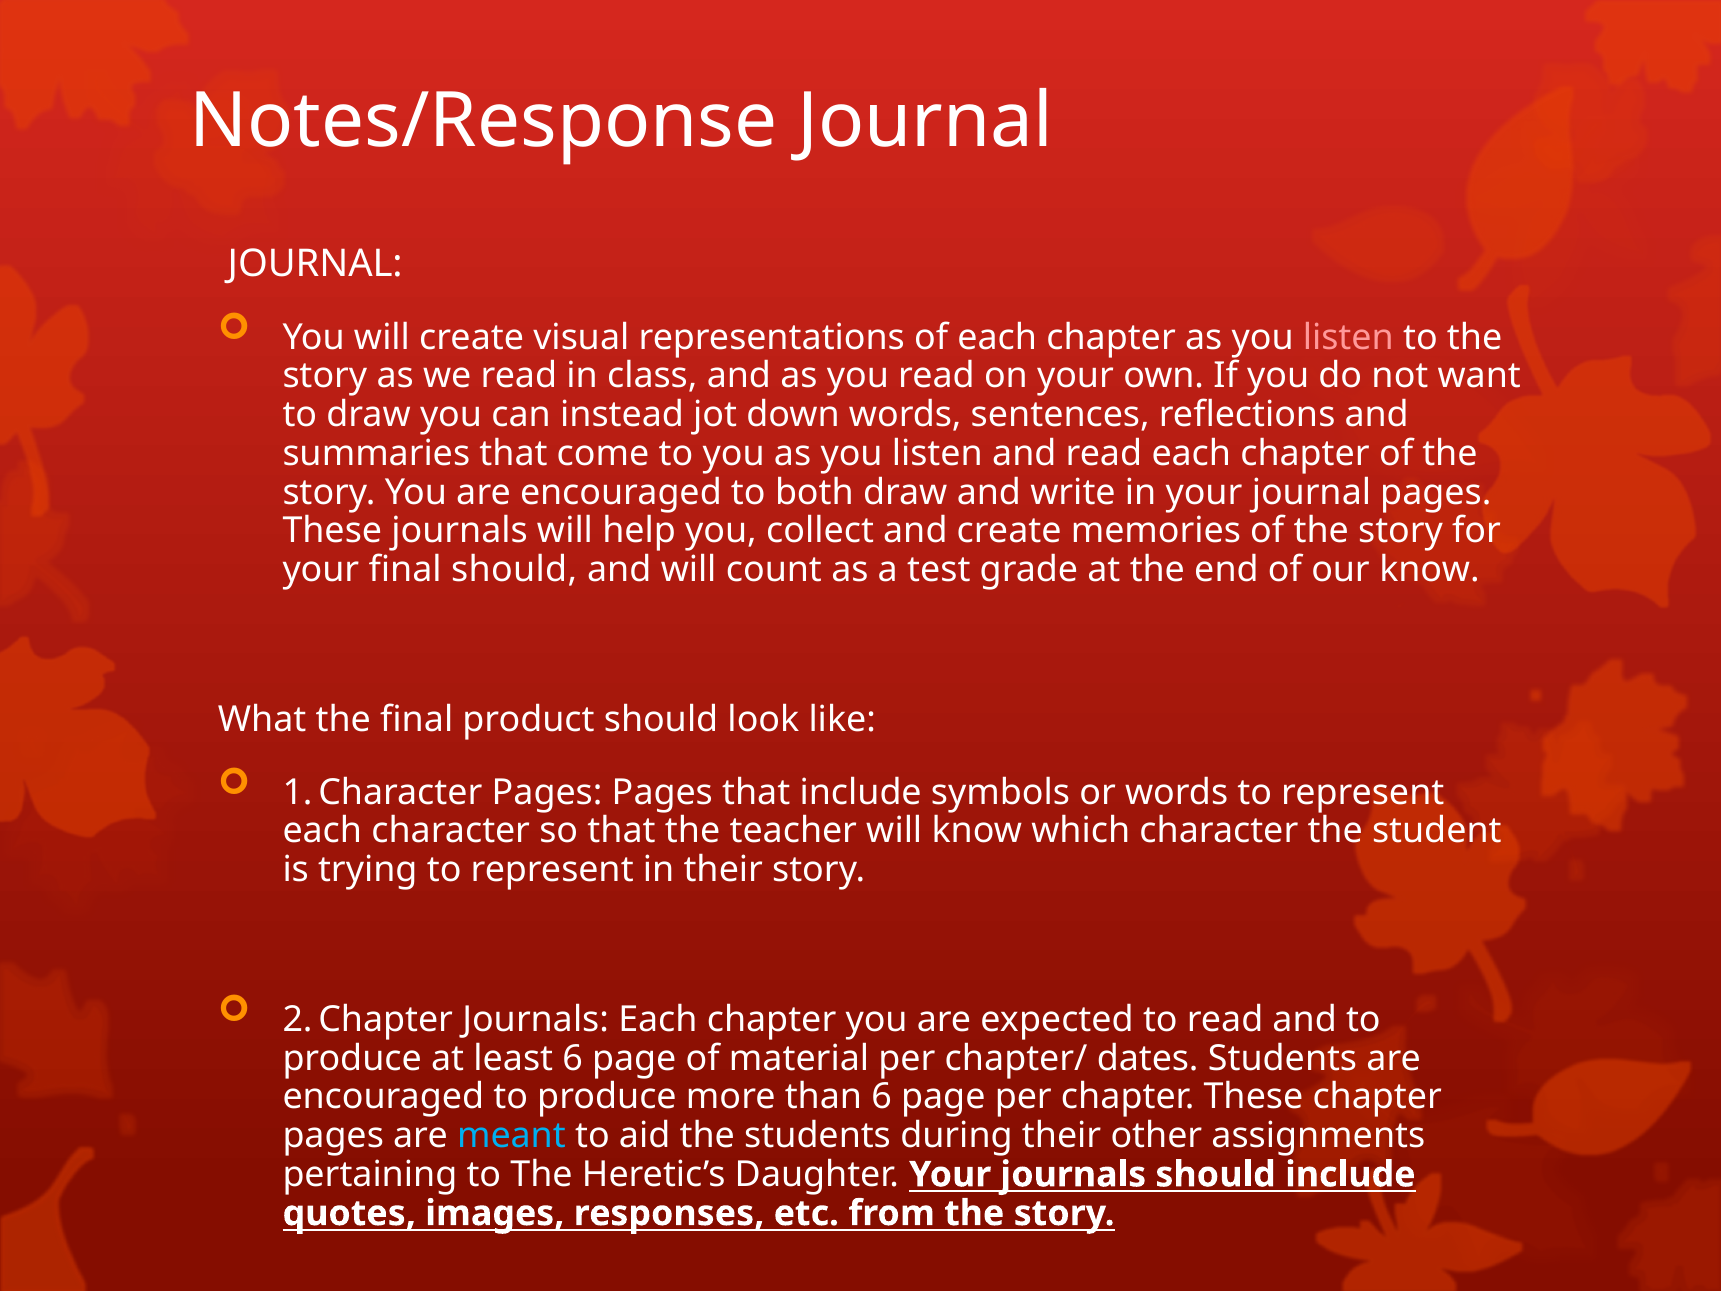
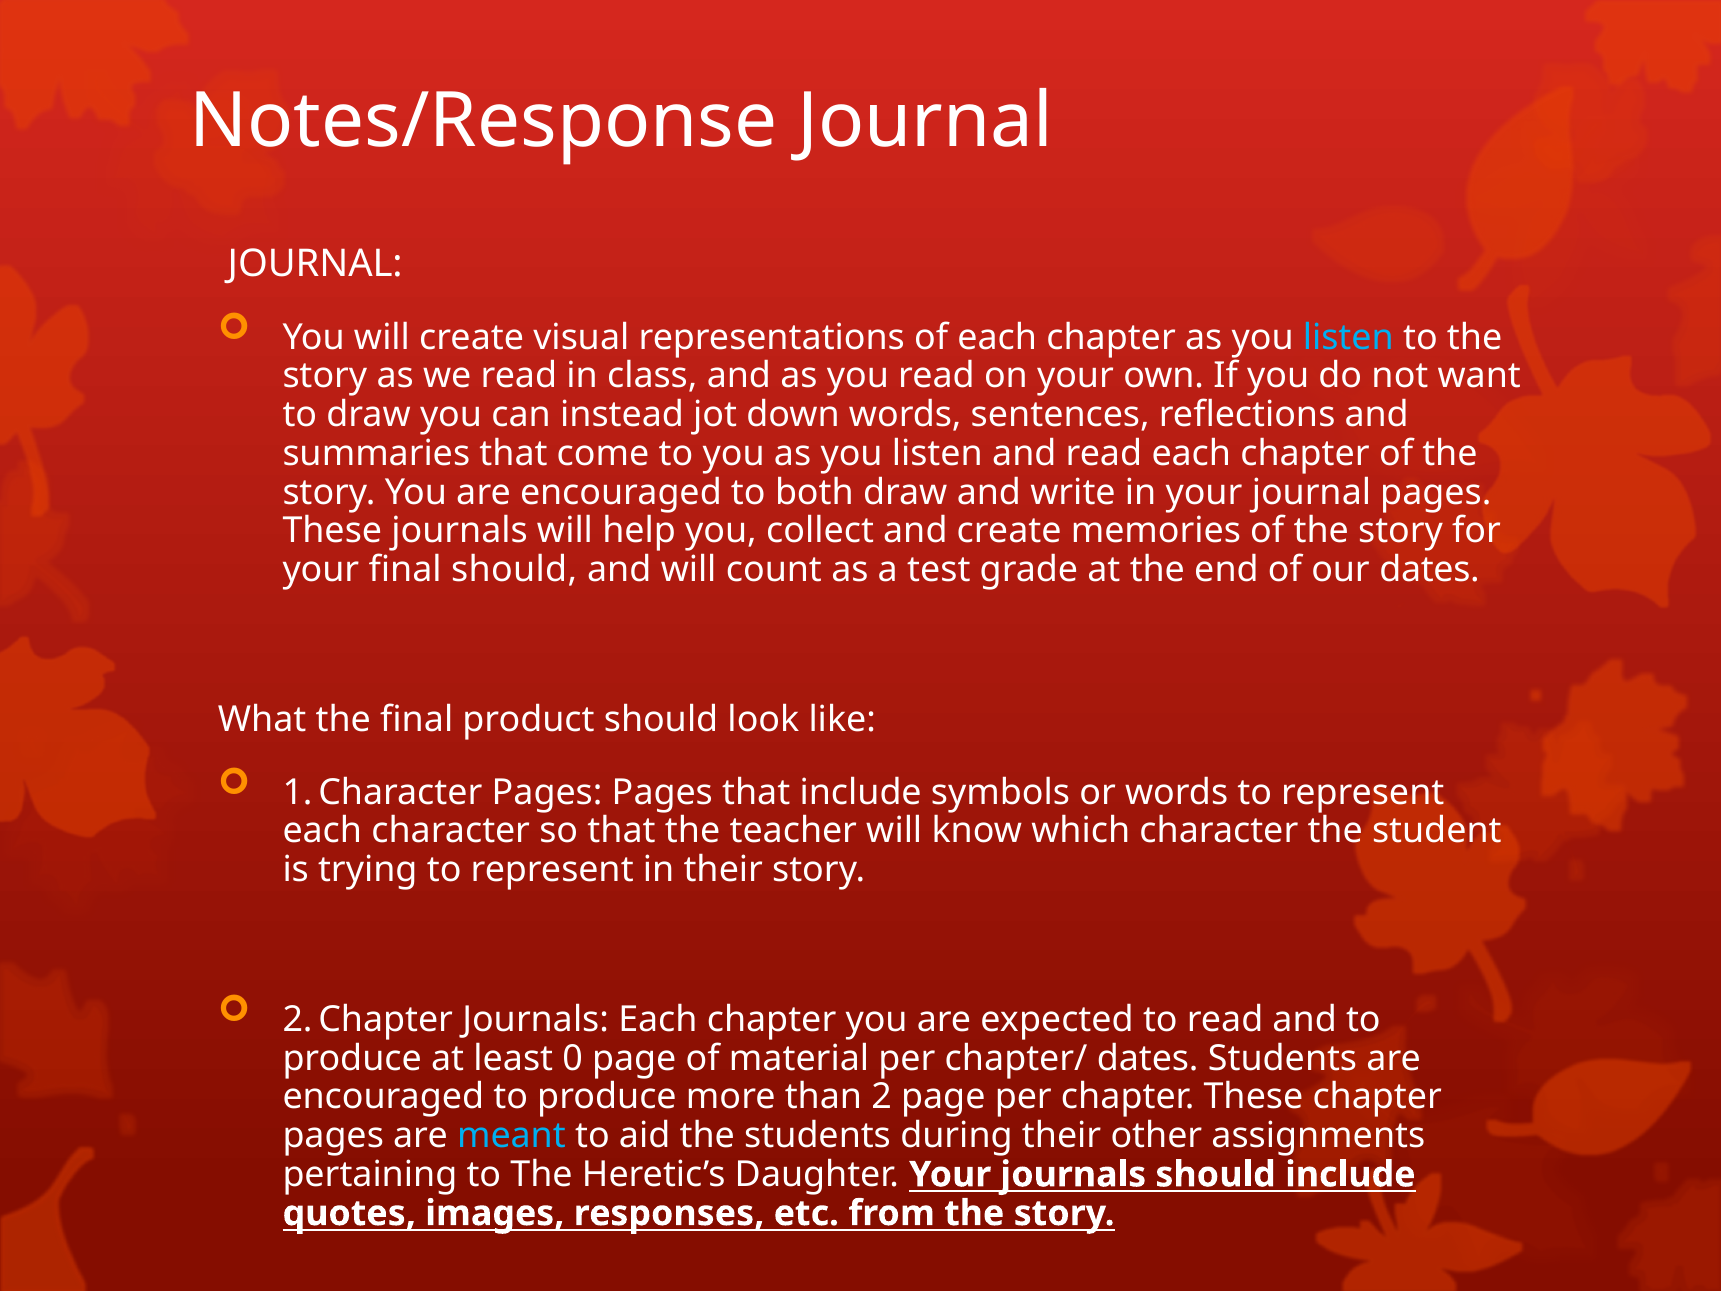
listen colour: pink -> light blue (1348, 337)
our know: know -> dates (1430, 570)
least 6: 6 -> 0 (573, 1058)
than 6: 6 -> 2 (882, 1097)
